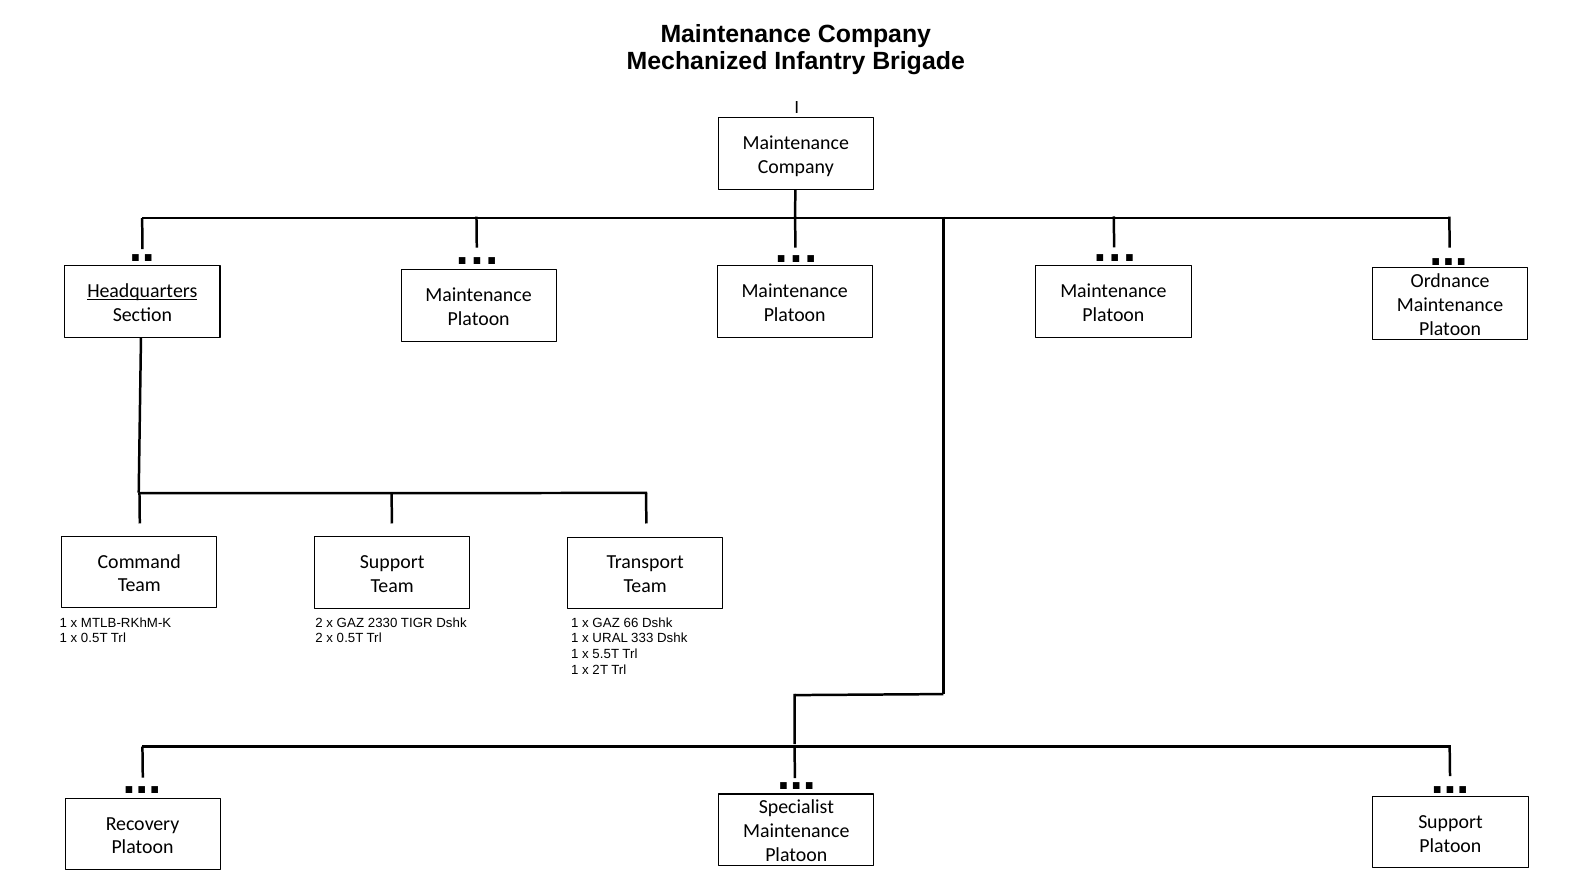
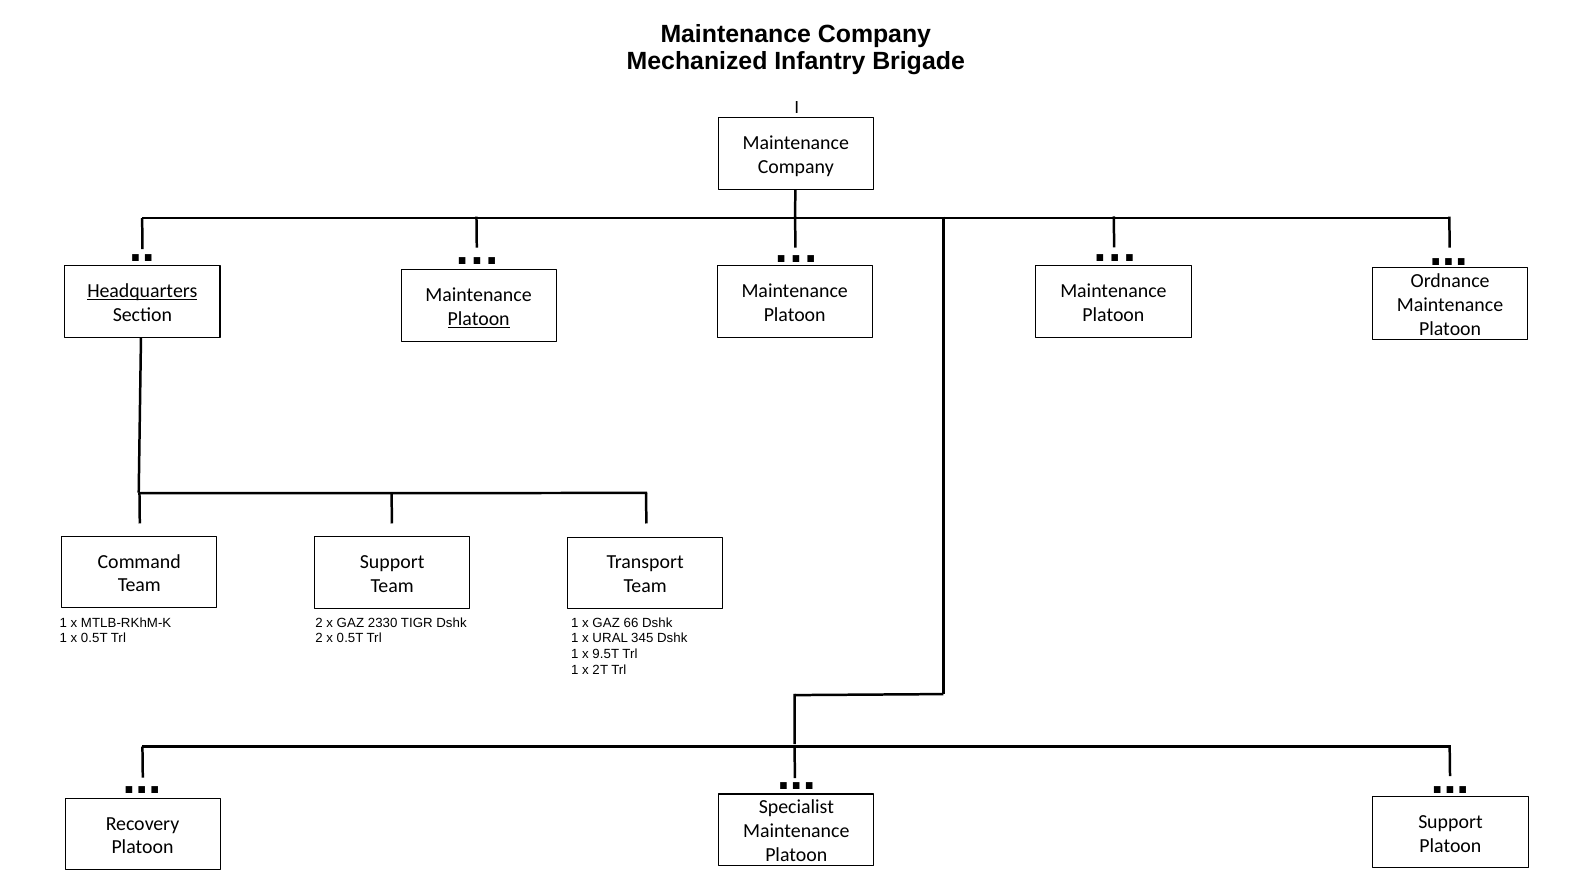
Platoon underline: none -> present (479, 319)
333: 333 -> 345 (642, 638)
5.5T: 5.5T -> 9.5T (606, 654)
